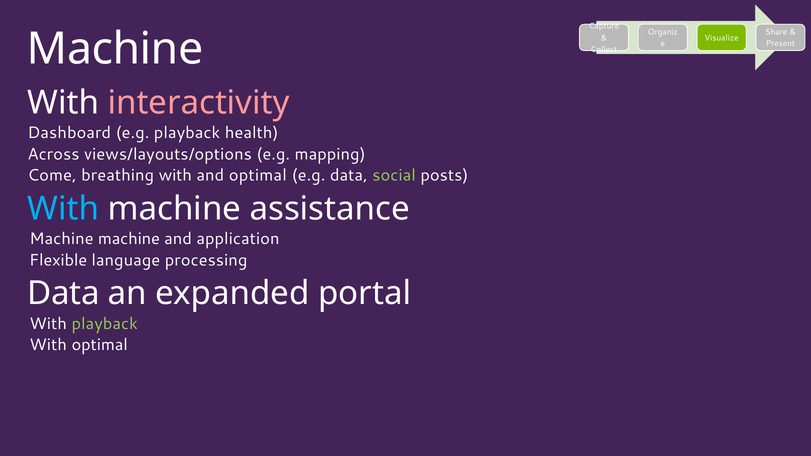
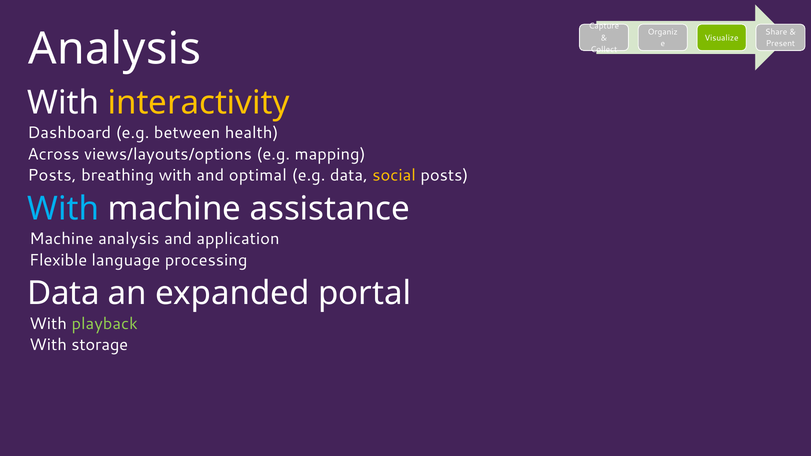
Machine: Machine -> Analysis (115, 49)
interactivity colour: pink -> yellow (199, 103)
e.g playback: playback -> between (187, 133)
Come: Come -> Posts (52, 175)
social colour: light green -> yellow (394, 175)
Machine machine: machine -> analysis (129, 239)
With optimal: optimal -> storage (100, 345)
